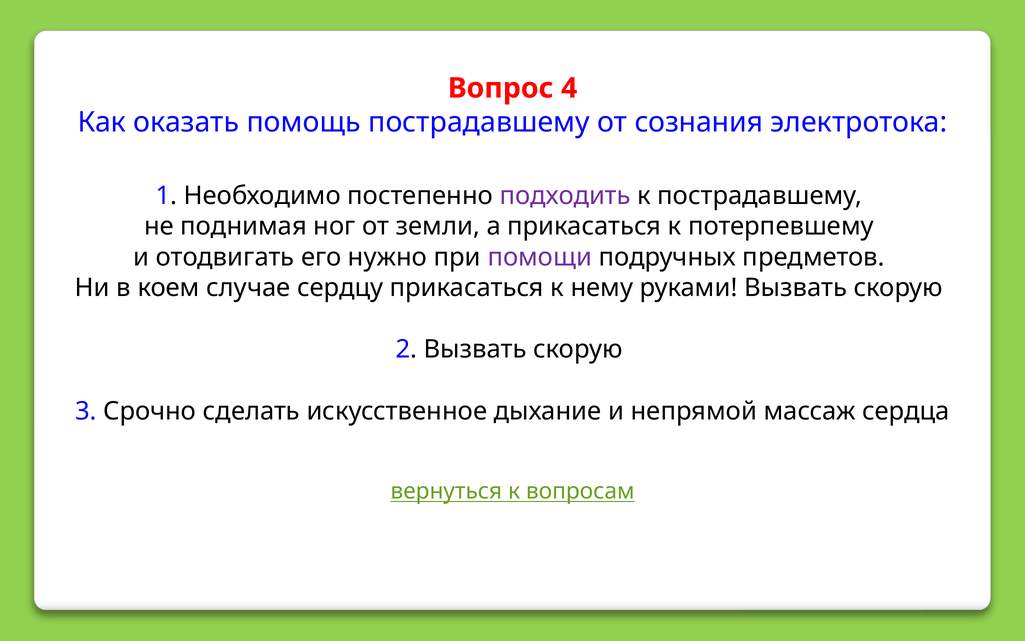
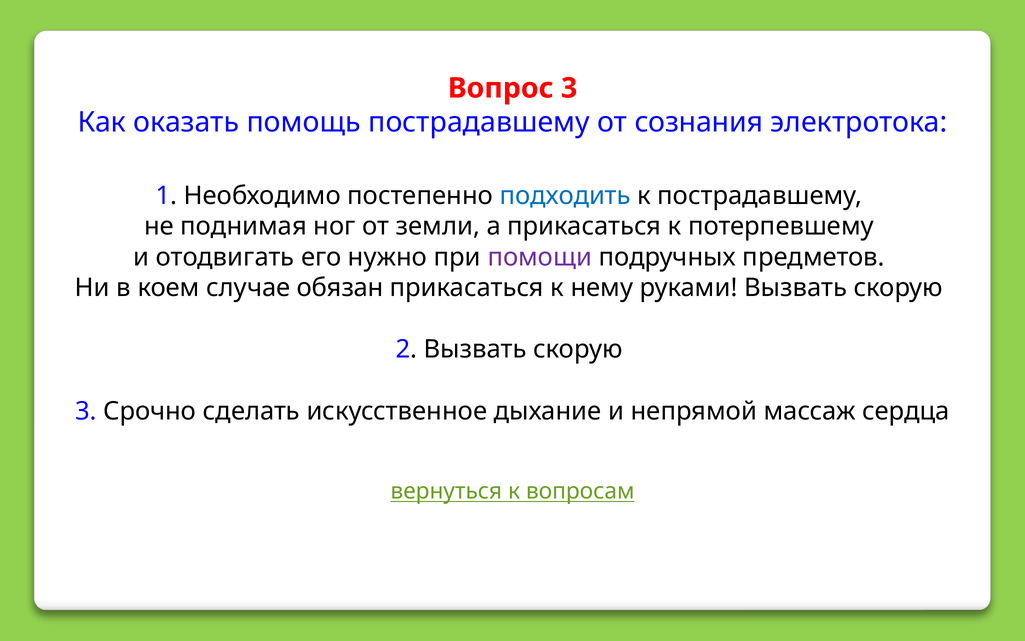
Вопрос 4: 4 -> 3 (569, 88)
подходить colour: purple -> blue (565, 196)
сердцу: сердцу -> обязан (340, 288)
